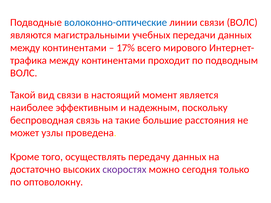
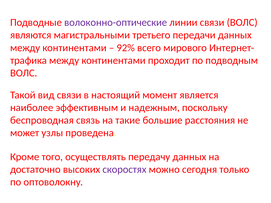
волоконно-оптические colour: blue -> purple (116, 23)
учебных: учебных -> третьего (151, 35)
17%: 17% -> 92% (126, 48)
